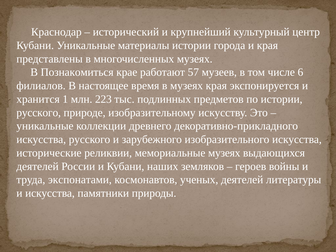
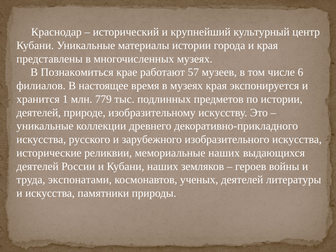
223: 223 -> 779 (103, 99)
русского: русского -> деятелей (39, 113)
мемориальные музеях: музеях -> наших (224, 153)
